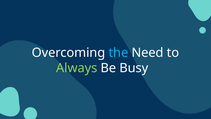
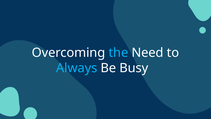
Always colour: light green -> light blue (77, 68)
